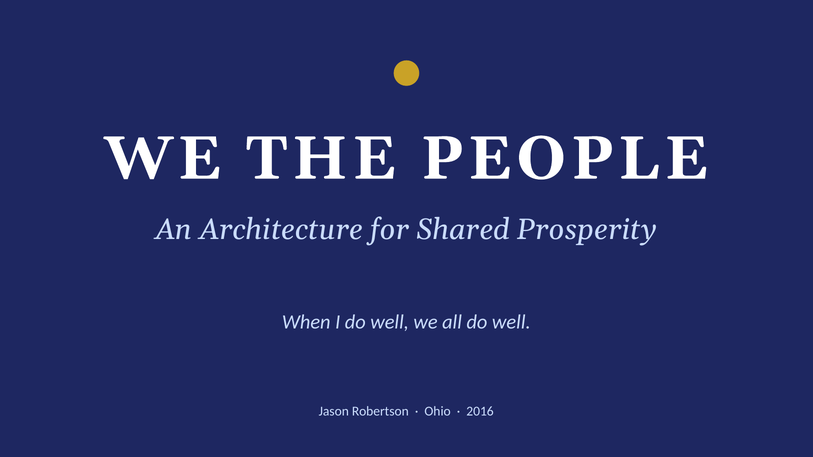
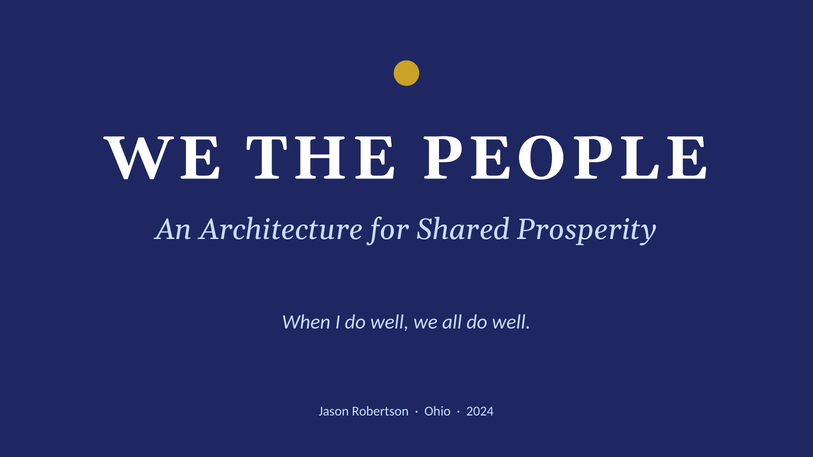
2016: 2016 -> 2024 (480, 411)
